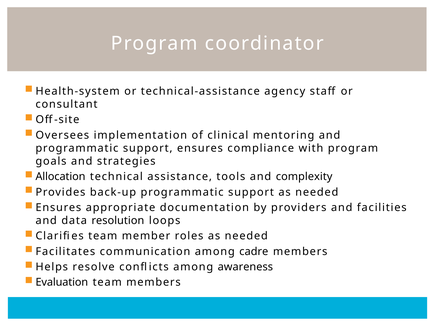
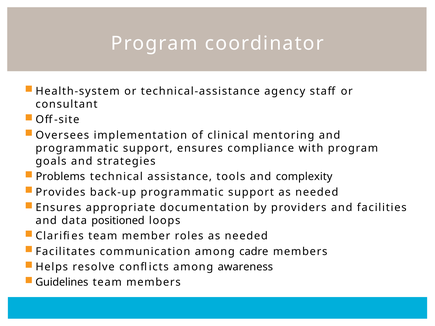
Allocation: Allocation -> Problems (60, 177)
resolution: resolution -> positioned (118, 221)
Evaluation: Evaluation -> Guidelines (62, 283)
